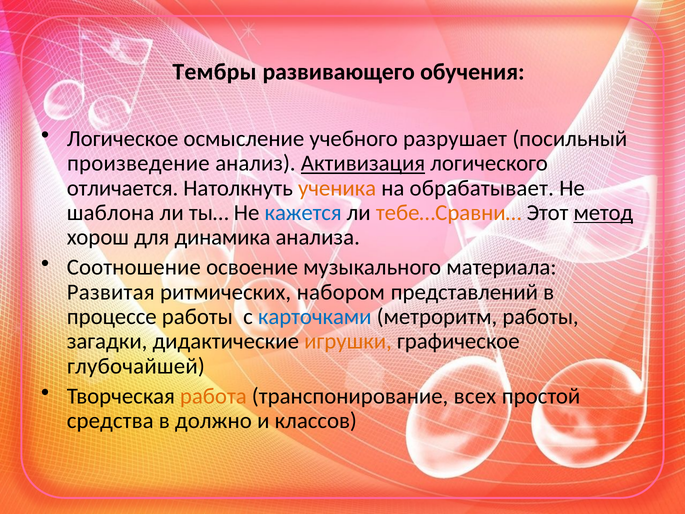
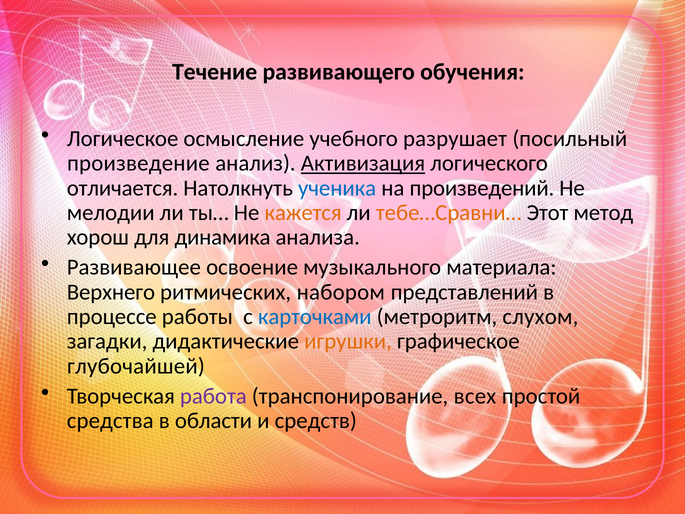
Тембры: Тембры -> Течение (215, 72)
ученика colour: orange -> blue (337, 188)
обрабатывает: обрабатывает -> произведений (482, 188)
шаблона: шаблона -> мелодии (111, 213)
кажется colour: blue -> orange (303, 213)
метод underline: present -> none (603, 213)
Соотношение: Соотношение -> Развивающее (134, 267)
Развитая: Развитая -> Верхнего (111, 292)
метроритм работы: работы -> слухом (540, 317)
работа colour: orange -> purple (213, 396)
должно: должно -> области (214, 421)
классов: классов -> средств (316, 421)
